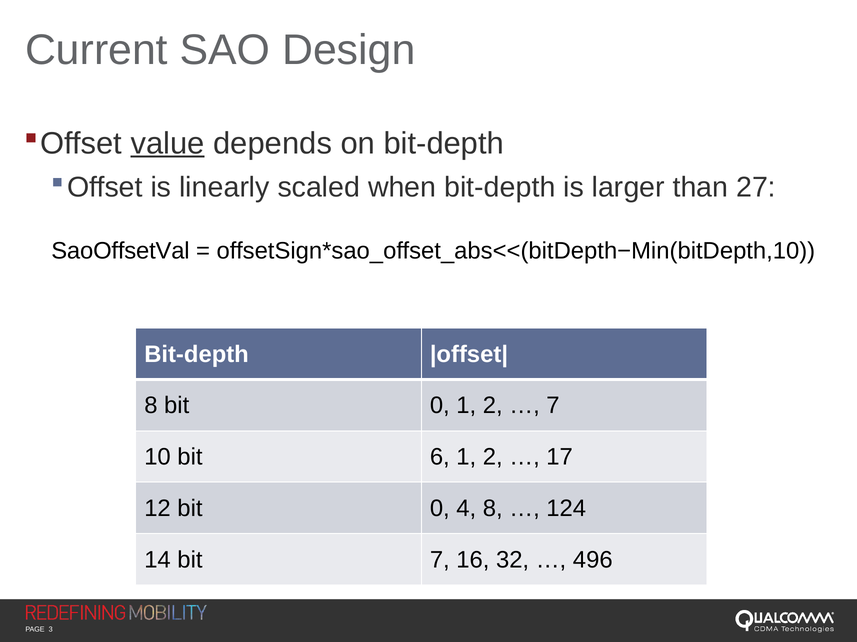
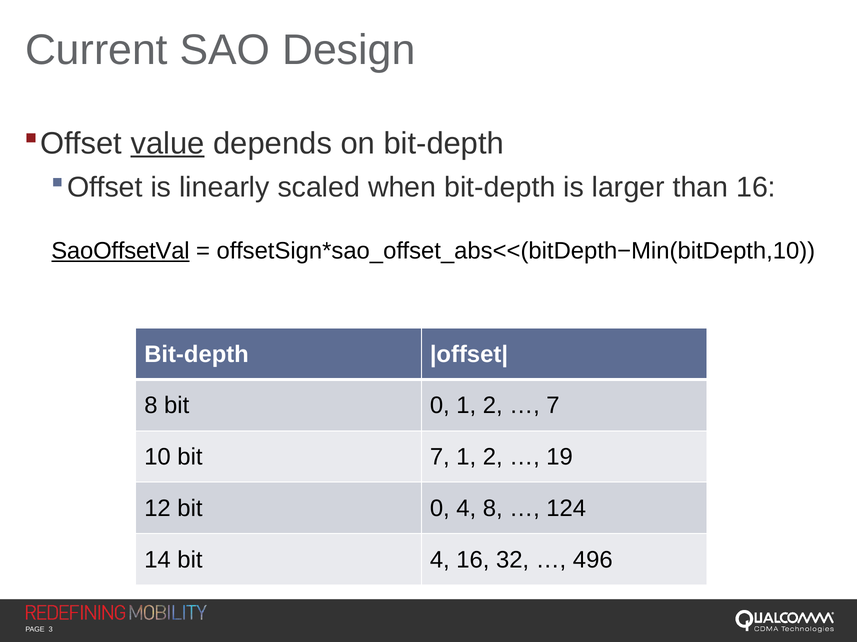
than 27: 27 -> 16 (756, 187)
SaoOffsetVal underline: none -> present (120, 251)
bit 6: 6 -> 7 (440, 457)
17: 17 -> 19 (560, 457)
bit 7: 7 -> 4 (440, 560)
